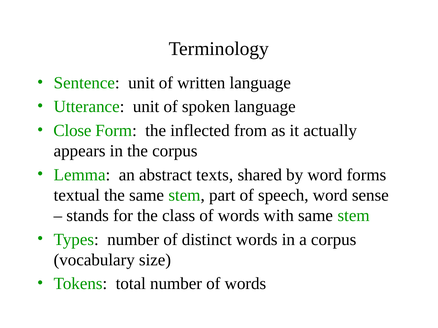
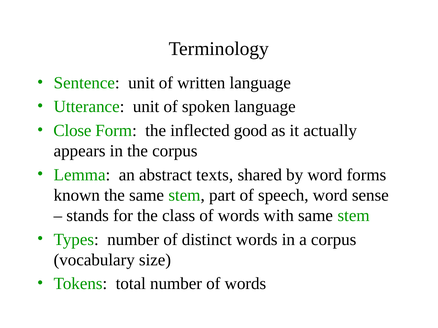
from: from -> good (251, 131)
textual: textual -> known (77, 195)
